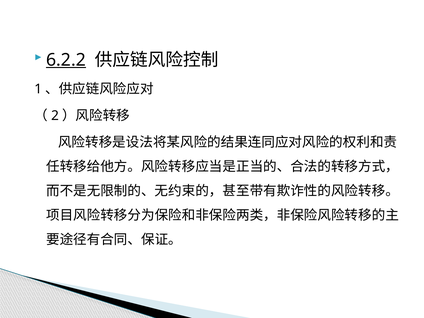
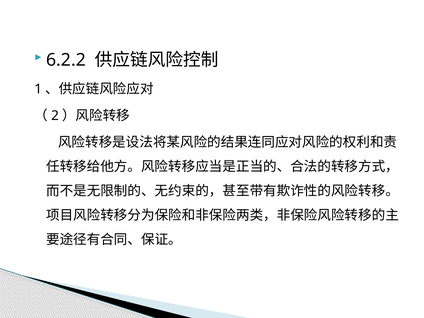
6.2.2 underline: present -> none (66, 60)
